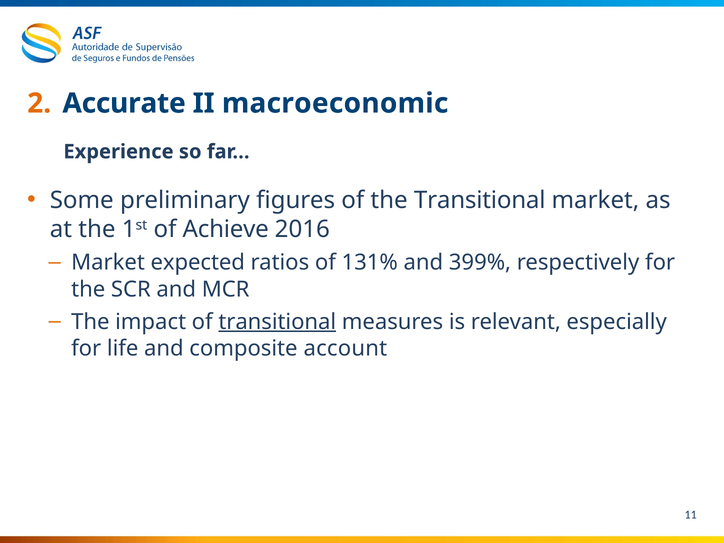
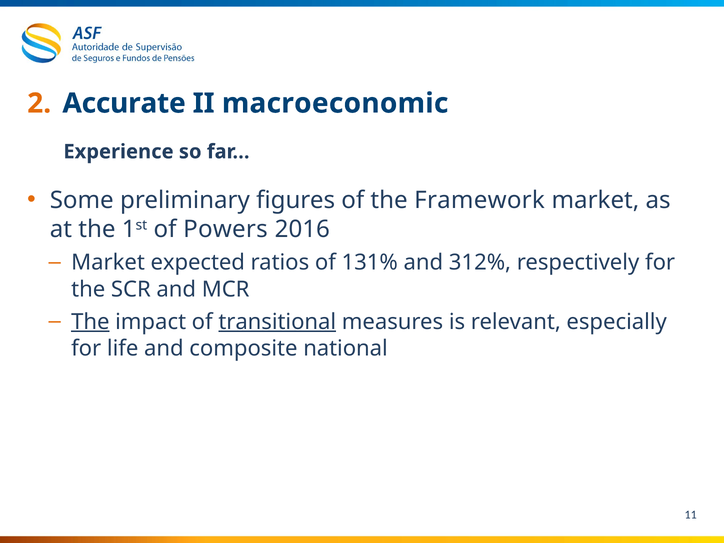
the Transitional: Transitional -> Framework (480, 200)
Achieve: Achieve -> Powers (225, 229)
399%: 399% -> 312% (480, 263)
The underline: none -> present (90, 322)
account: account -> national (345, 348)
